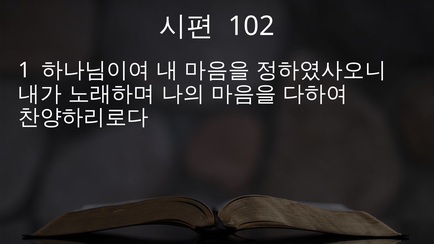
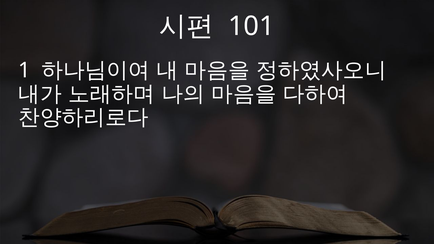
102: 102 -> 101 (251, 26)
